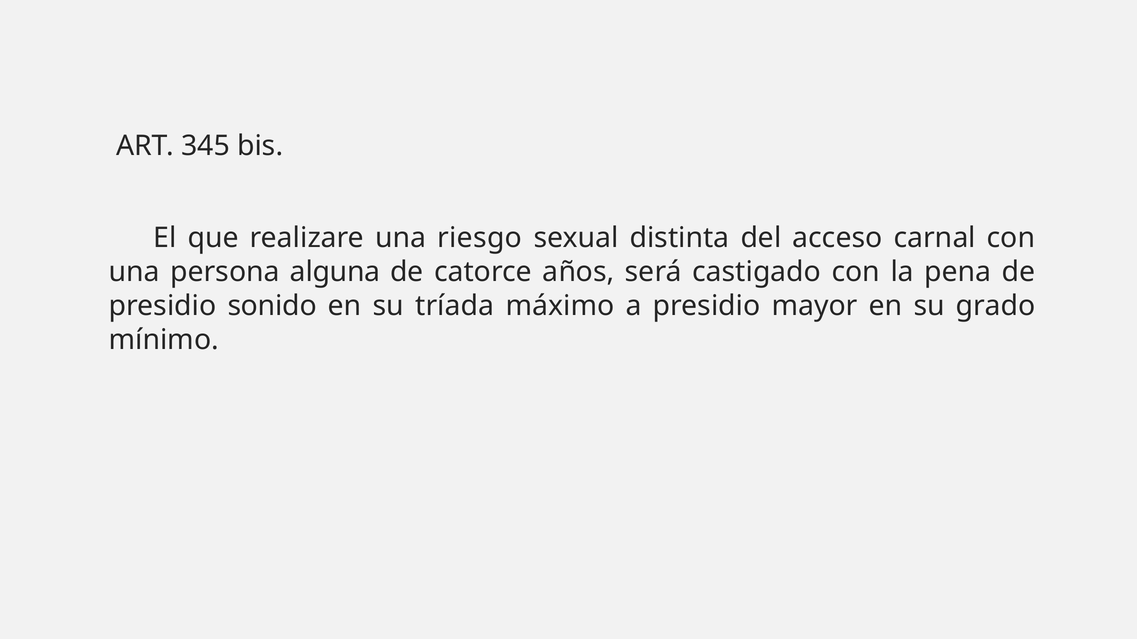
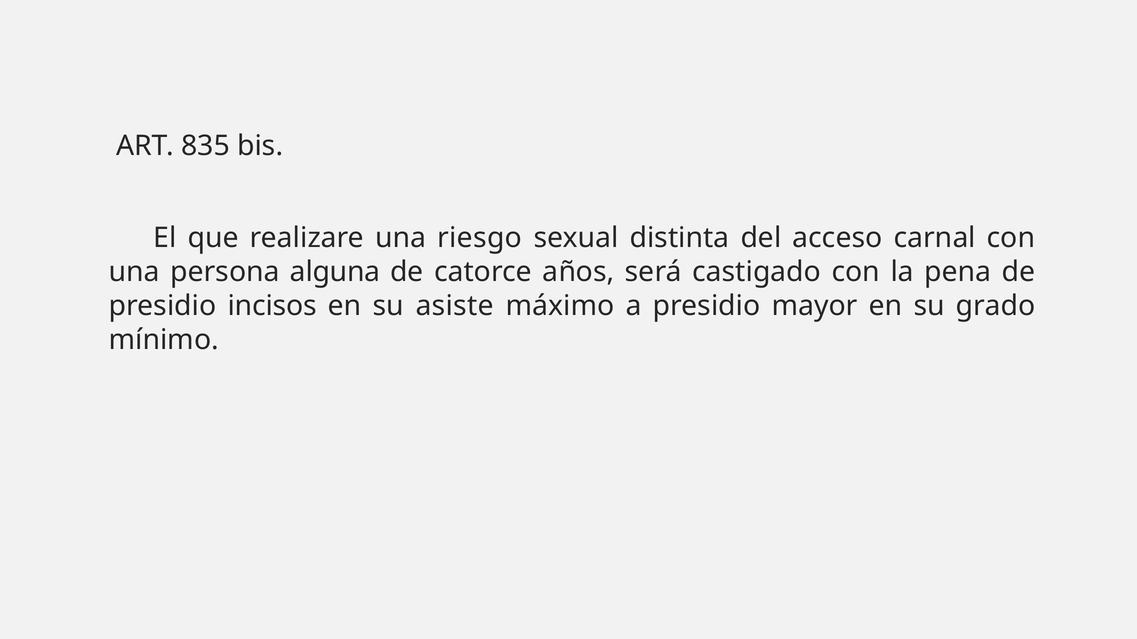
345: 345 -> 835 (205, 146)
sonido: sonido -> incisos (272, 306)
tríada: tríada -> asiste (455, 306)
